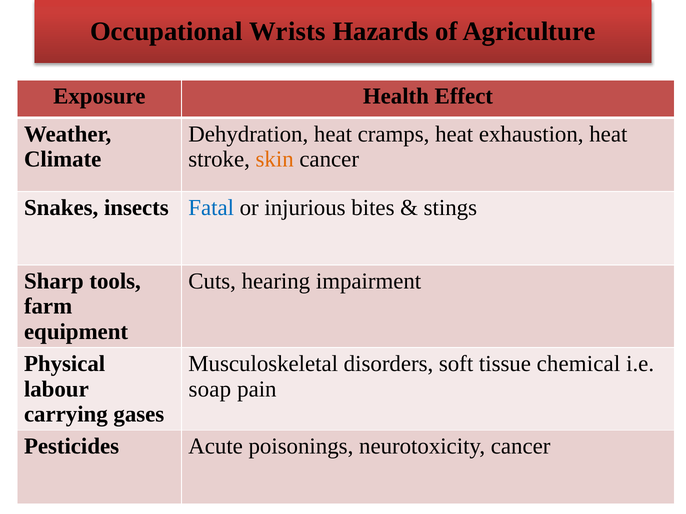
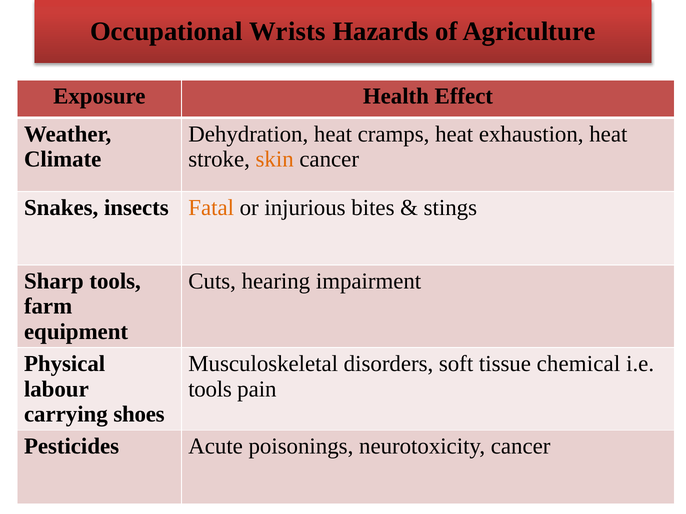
Fatal colour: blue -> orange (211, 208)
soap: soap -> tools (210, 389)
gases: gases -> shoes (139, 415)
